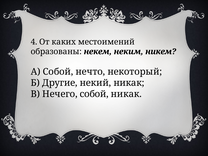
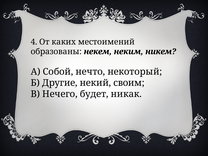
некий никак: никак -> своим (129, 83)
Нечего собой: собой -> будет (94, 94)
